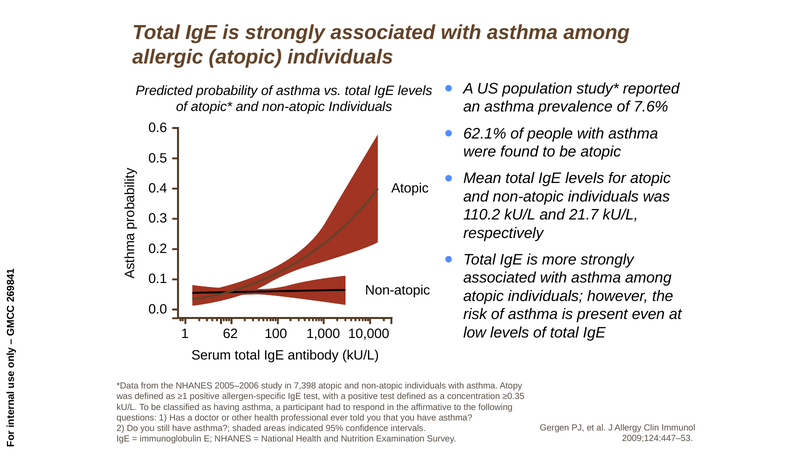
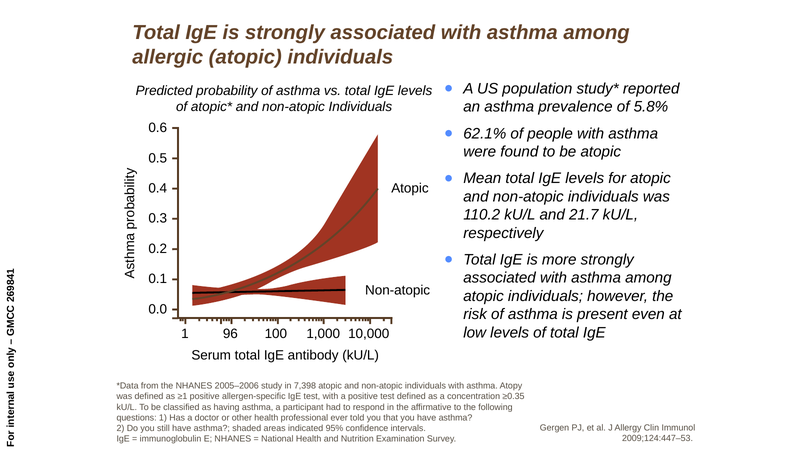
7.6%: 7.6% -> 5.8% (651, 107)
62: 62 -> 96 (230, 333)
